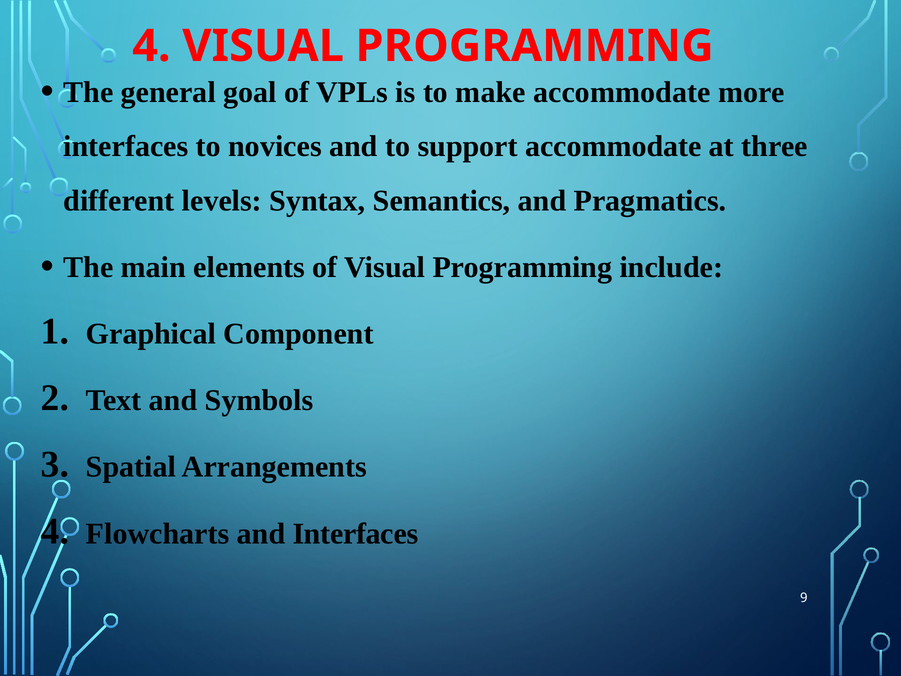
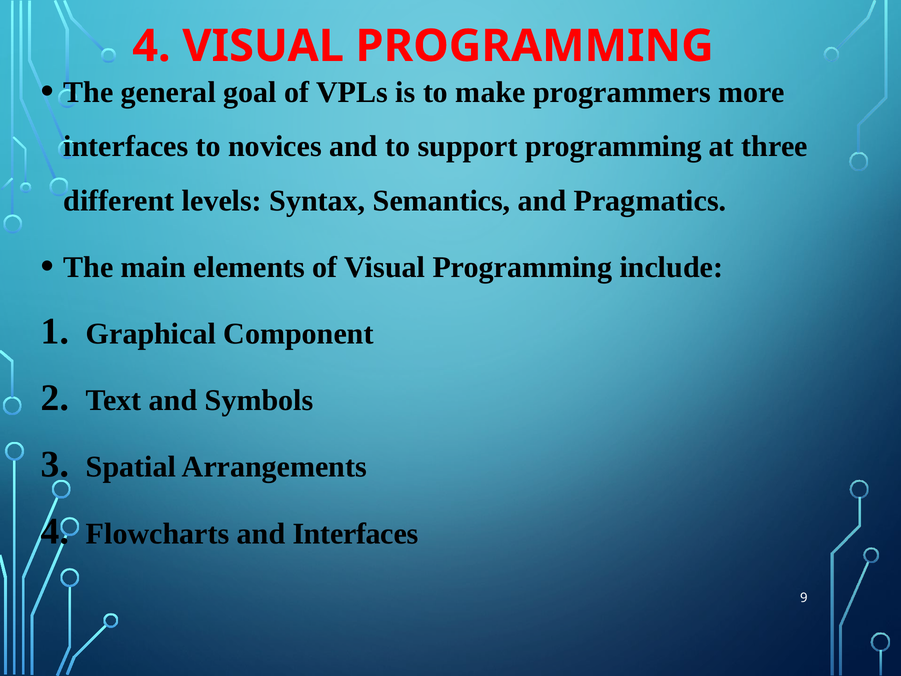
make accommodate: accommodate -> programmers (622, 92)
support accommodate: accommodate -> programming (613, 146)
